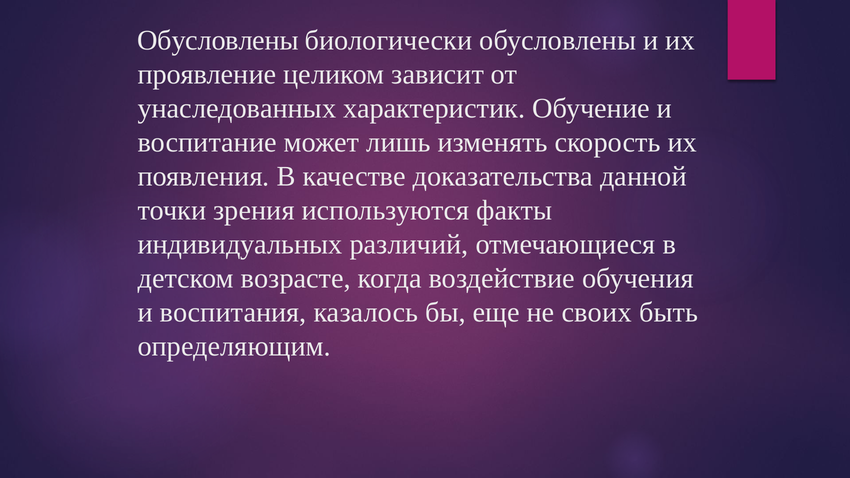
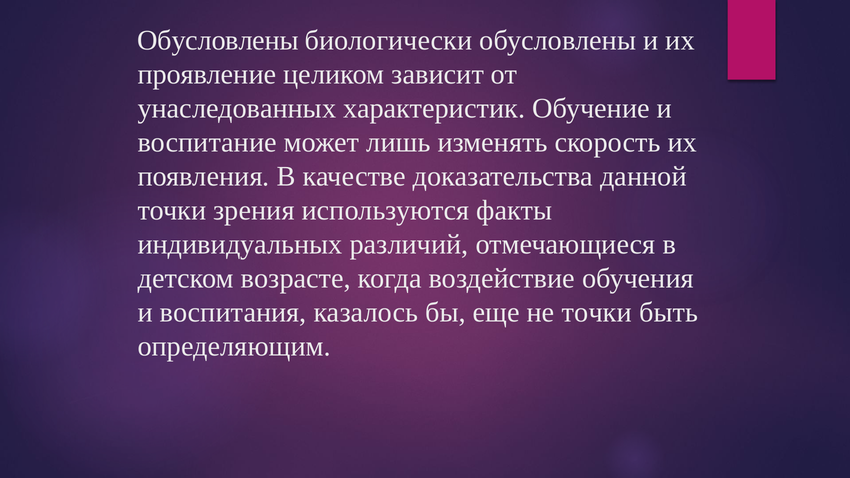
не своих: своих -> точки (597, 313)
